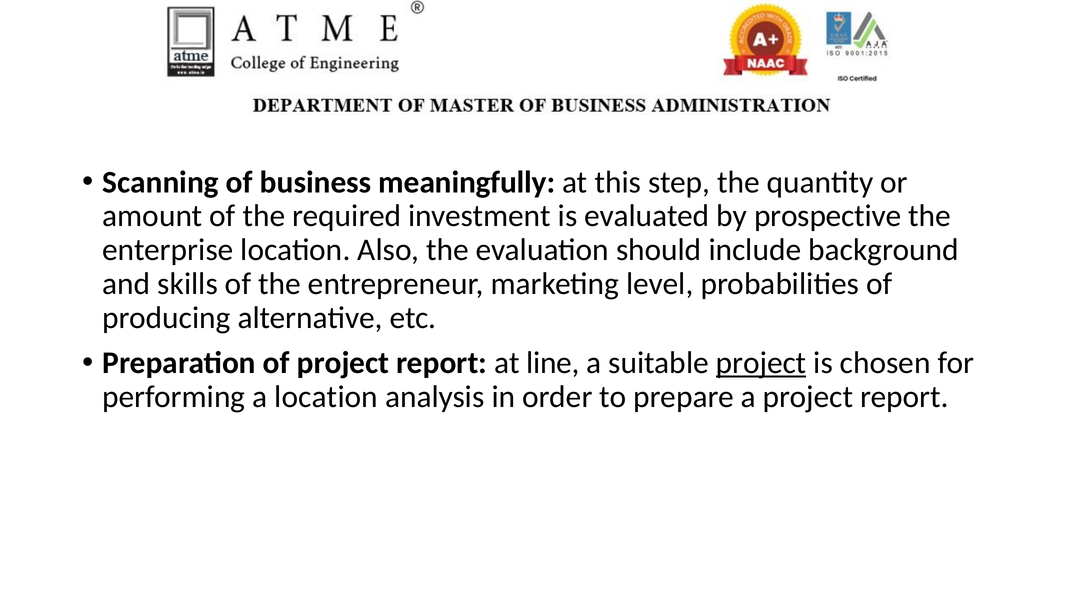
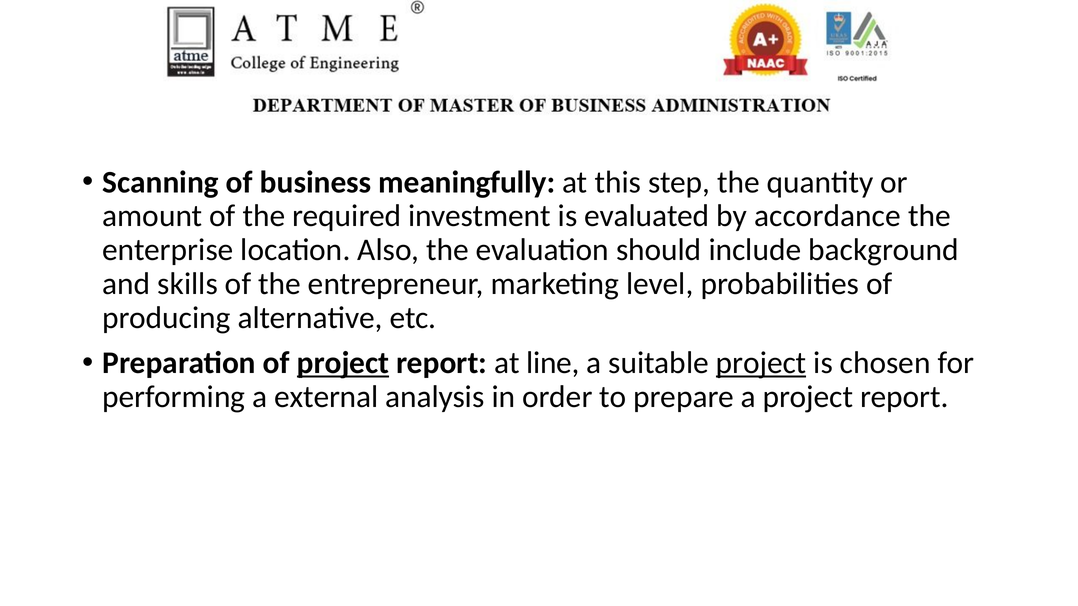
prospective: prospective -> accordance (827, 216)
project underline: none -> present (343, 363)
a location: location -> external (326, 397)
